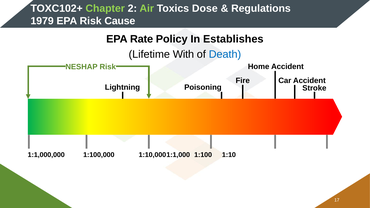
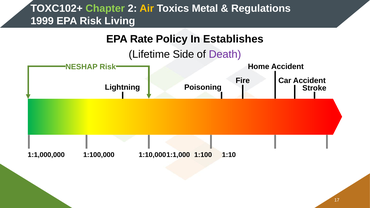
Air colour: light green -> yellow (147, 8)
Dose: Dose -> Metal (205, 8)
1979: 1979 -> 1999 (42, 21)
Cause: Cause -> Living (120, 21)
With: With -> Side (183, 54)
Death colour: blue -> purple (225, 54)
